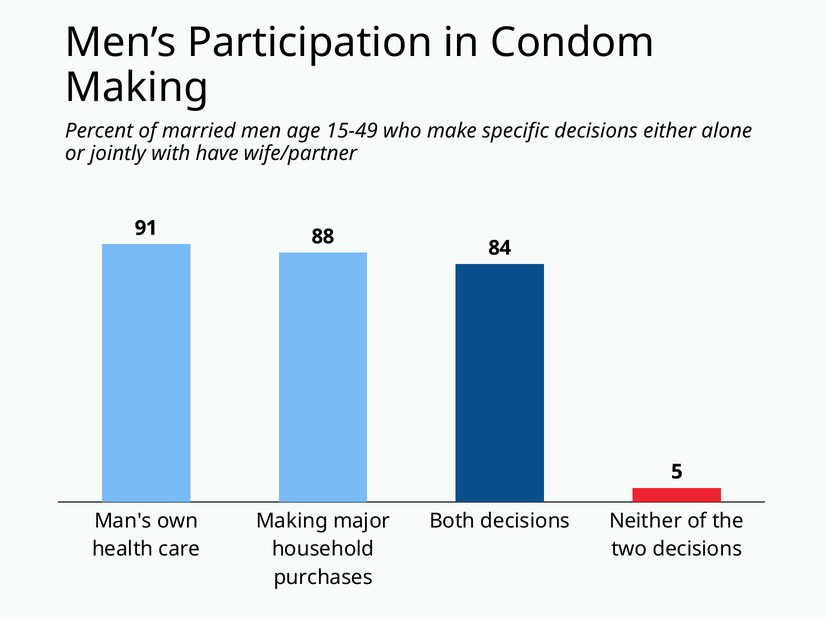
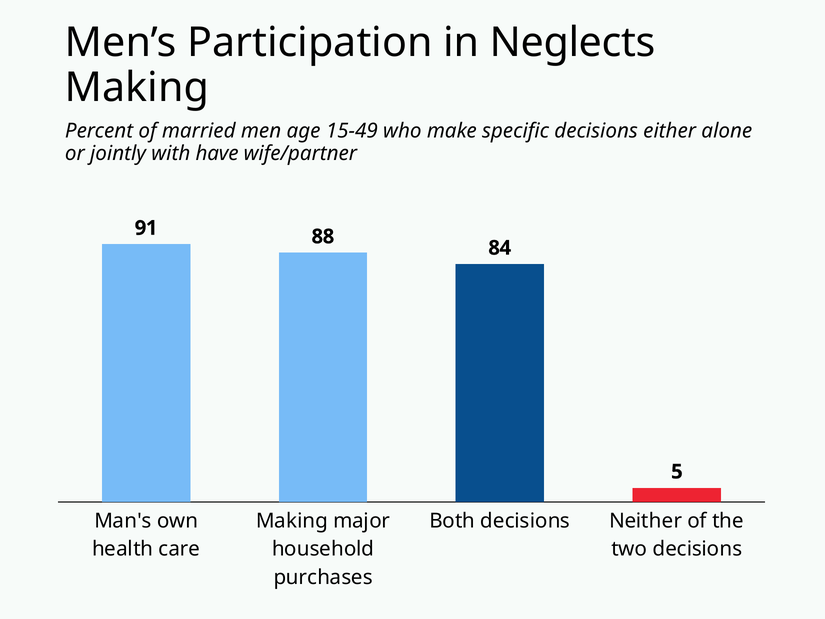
Condom: Condom -> Neglects (573, 43)
